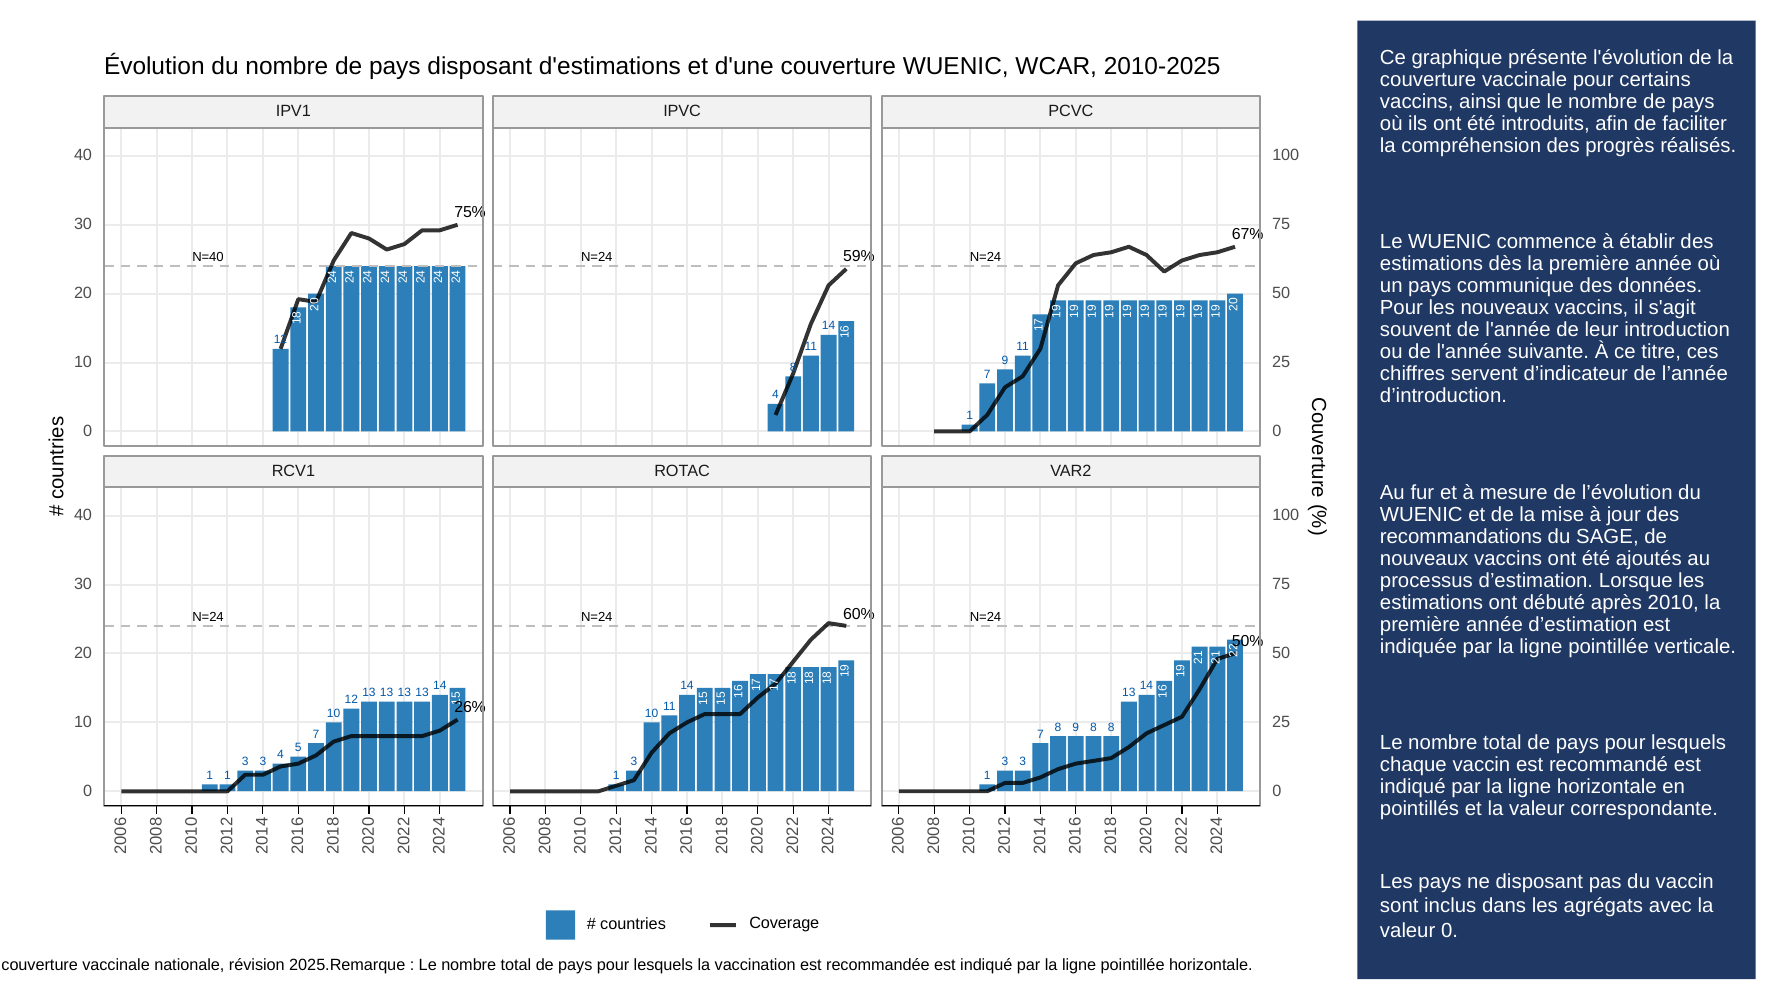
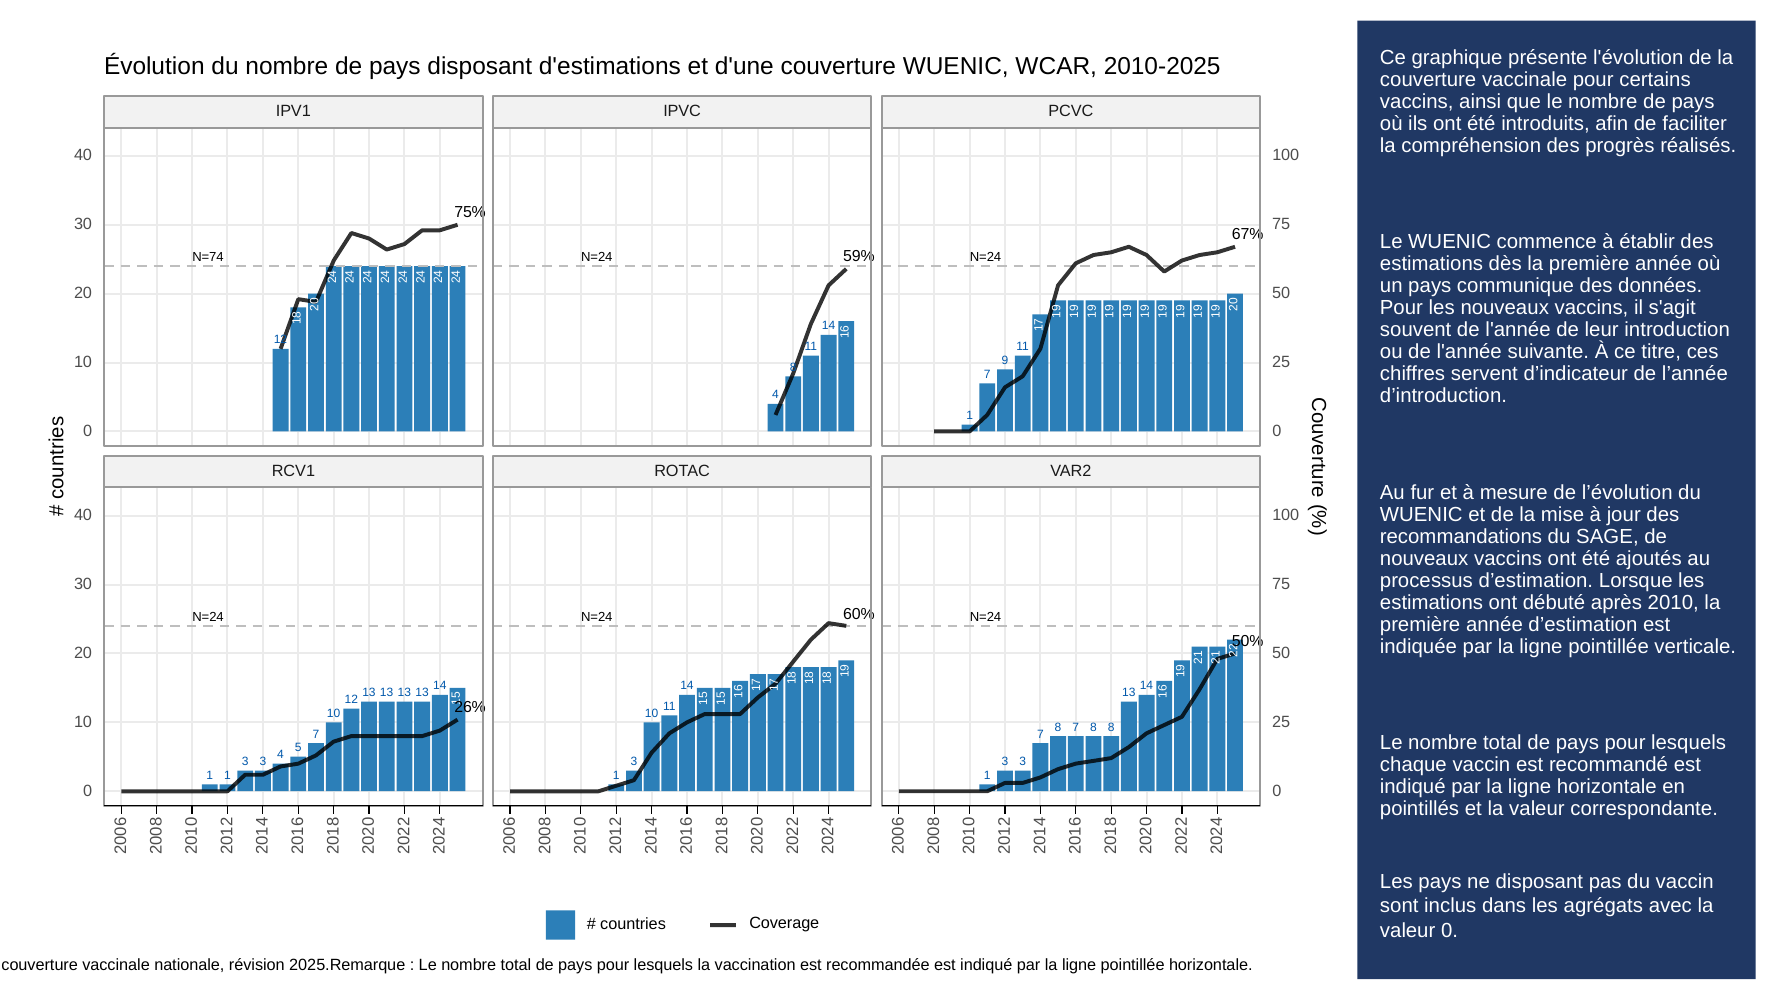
N=40: N=40 -> N=74 (208, 257)
8 9: 9 -> 7 (1076, 727)
